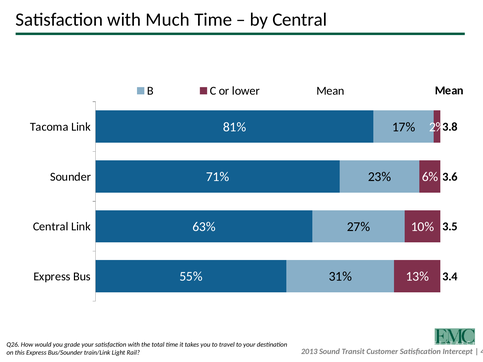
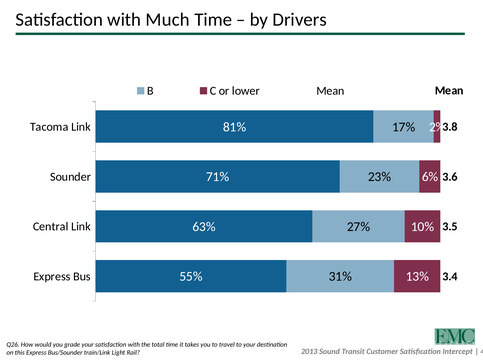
by Central: Central -> Drivers (300, 20)
